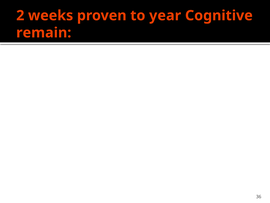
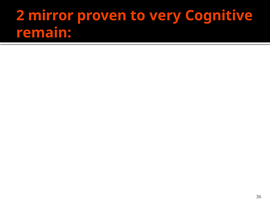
weeks: weeks -> mirror (51, 16)
year: year -> very (165, 16)
